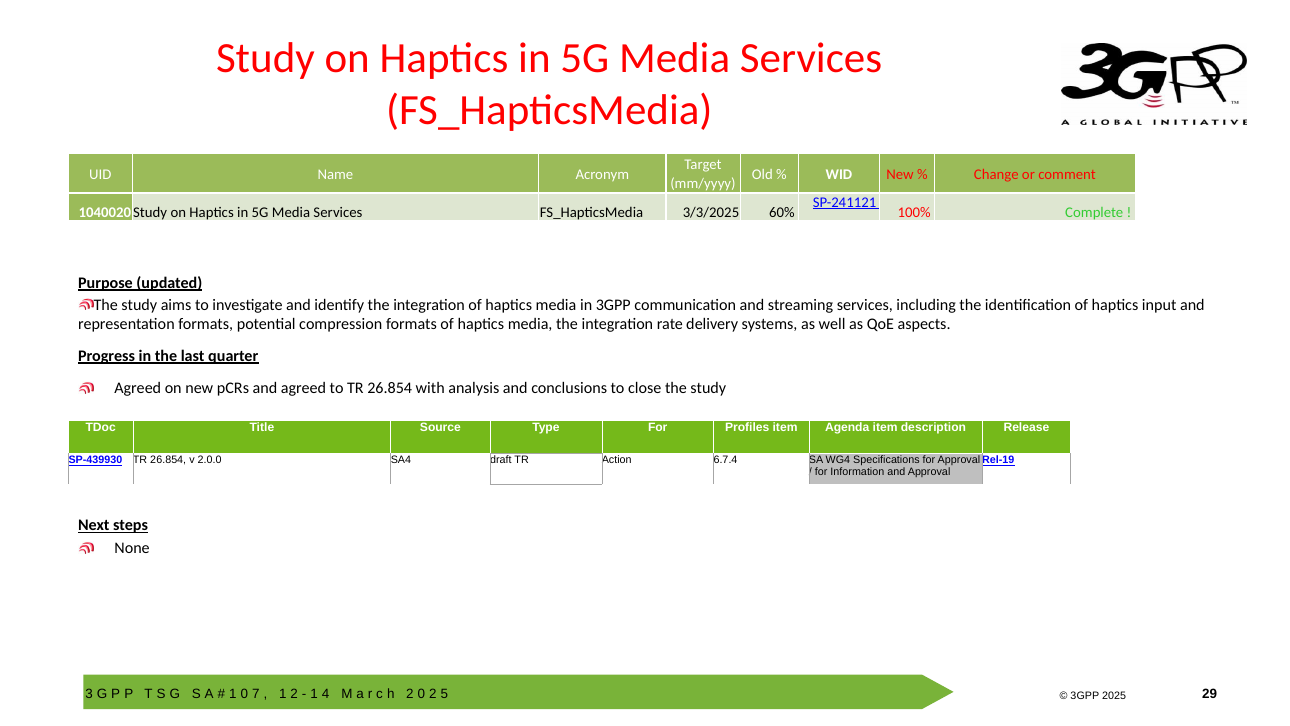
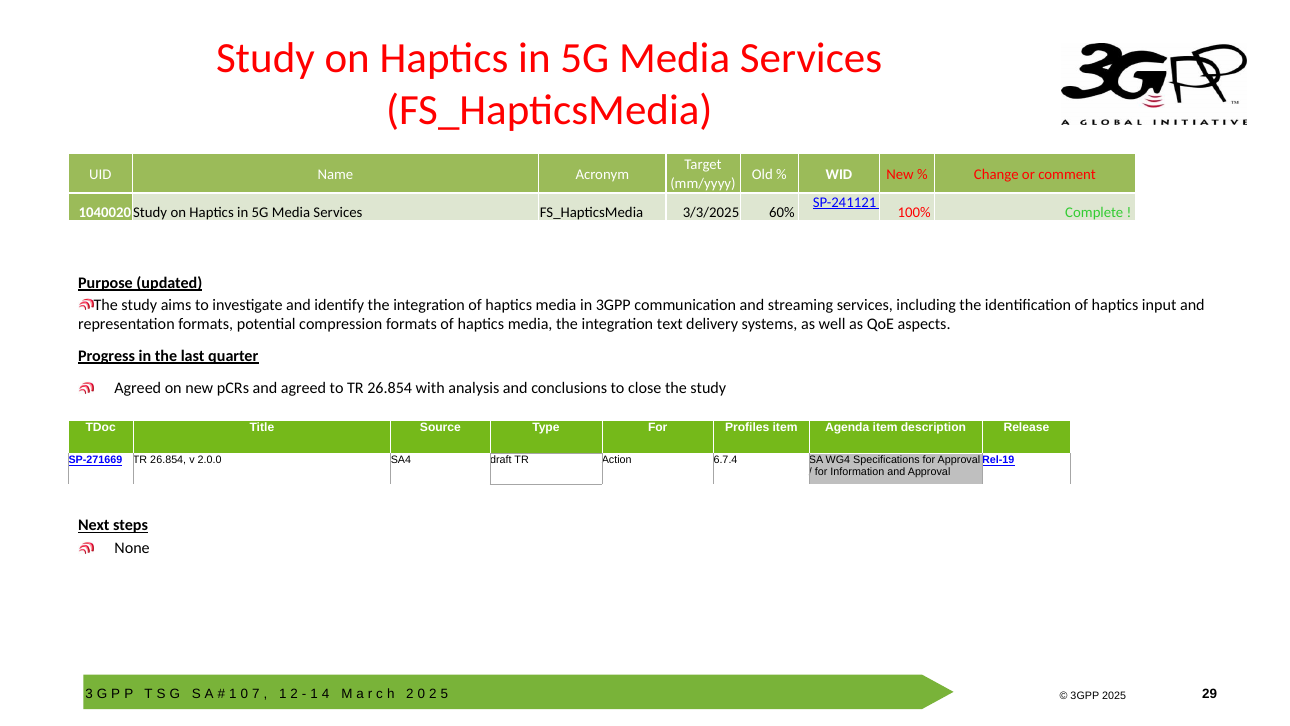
rate: rate -> text (670, 325)
SP-439930: SP-439930 -> SP-271669 (95, 460)
